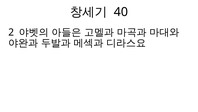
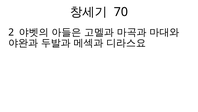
40: 40 -> 70 (121, 12)
